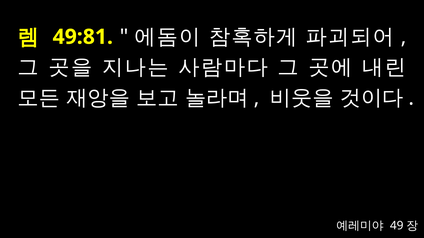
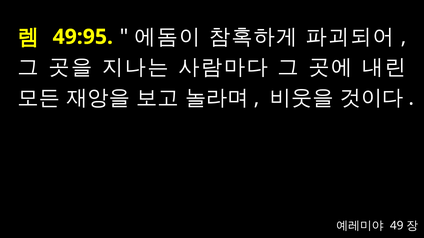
49:81: 49:81 -> 49:95 (83, 37)
